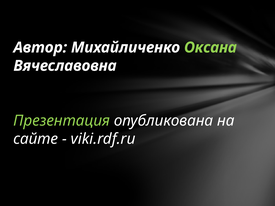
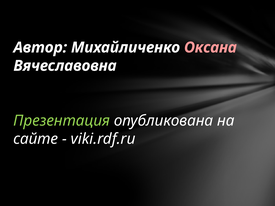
Оксана colour: light green -> pink (210, 48)
